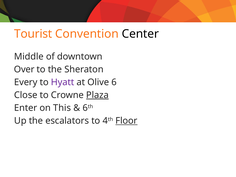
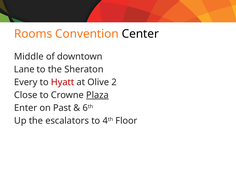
Tourist: Tourist -> Rooms (33, 34)
Over: Over -> Lane (24, 69)
Hyatt colour: purple -> red (63, 82)
6: 6 -> 2 (114, 82)
This: This -> Past (62, 108)
Floor underline: present -> none (126, 121)
